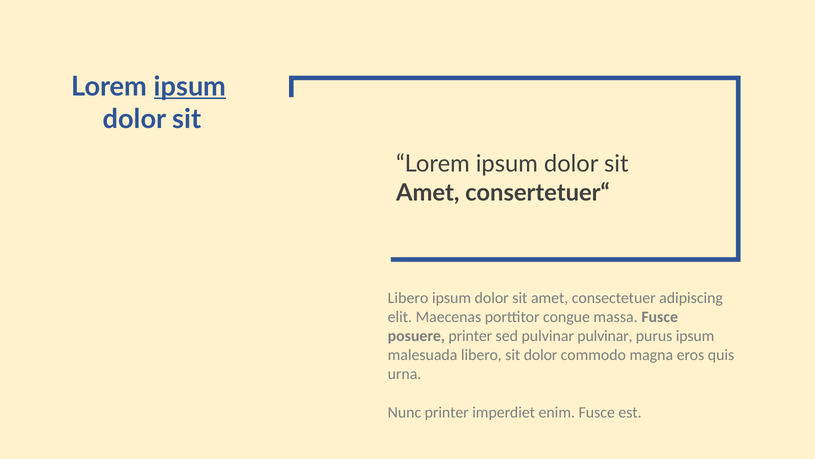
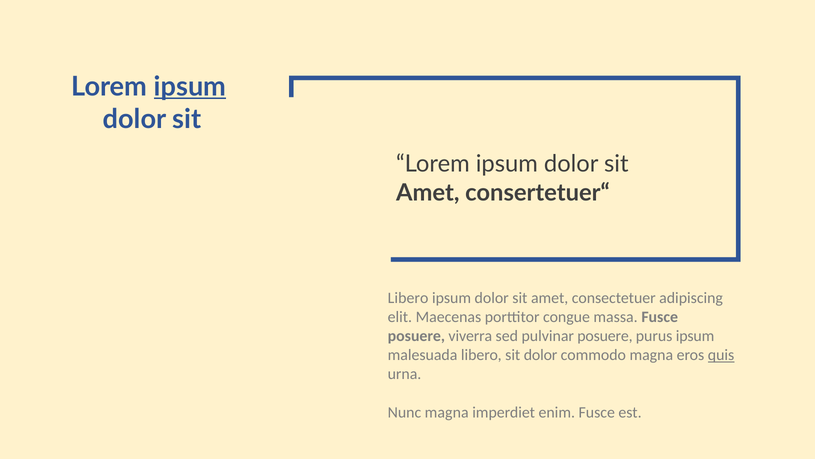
posuere printer: printer -> viverra (470, 336)
pulvinar pulvinar: pulvinar -> posuere (605, 336)
quis underline: none -> present (721, 355)
Nunc printer: printer -> magna (447, 412)
